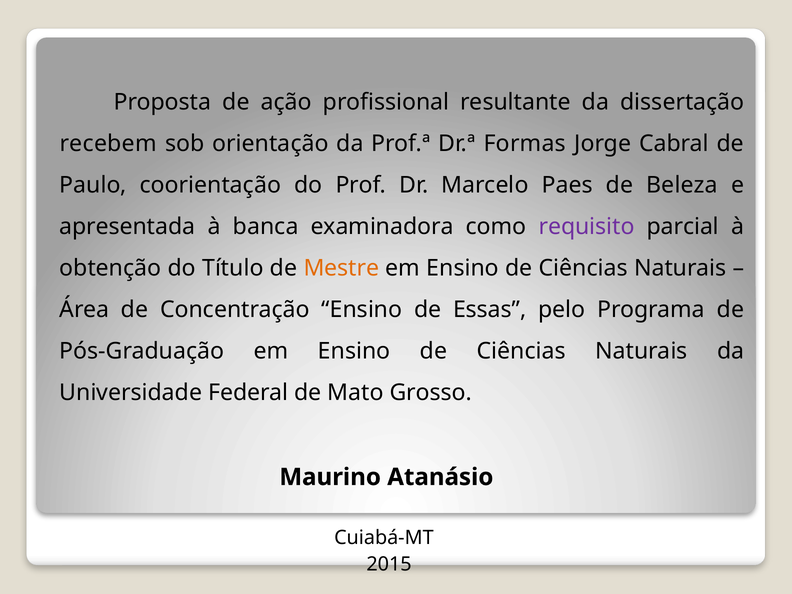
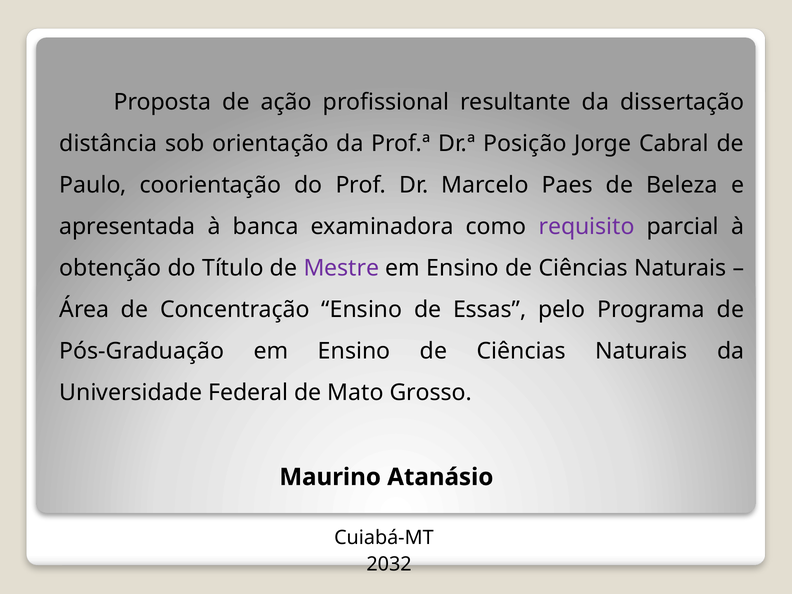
recebem: recebem -> distância (108, 143)
Formas: Formas -> Posição (525, 143)
Mestre colour: orange -> purple (341, 268)
2015: 2015 -> 2032 (389, 564)
